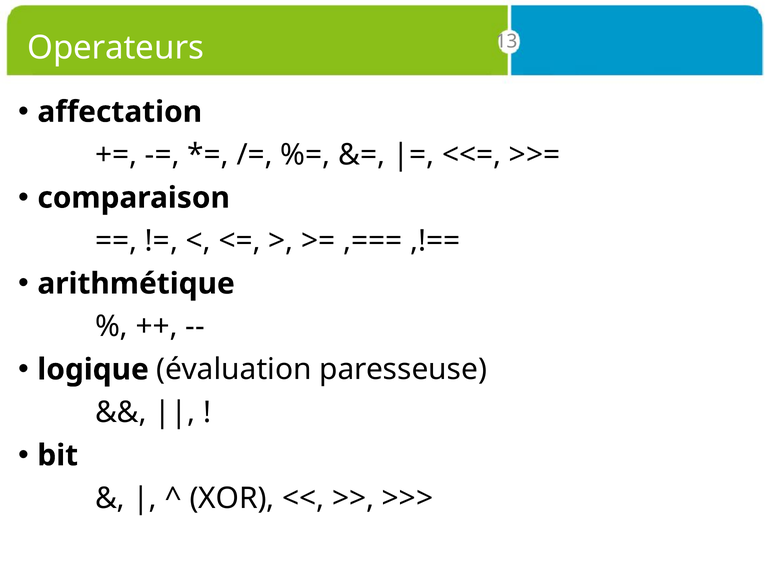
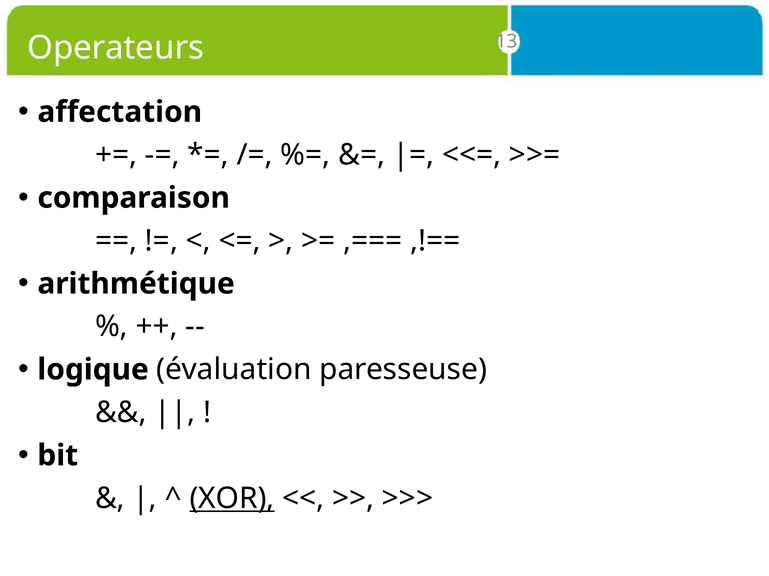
XOR underline: none -> present (232, 499)
